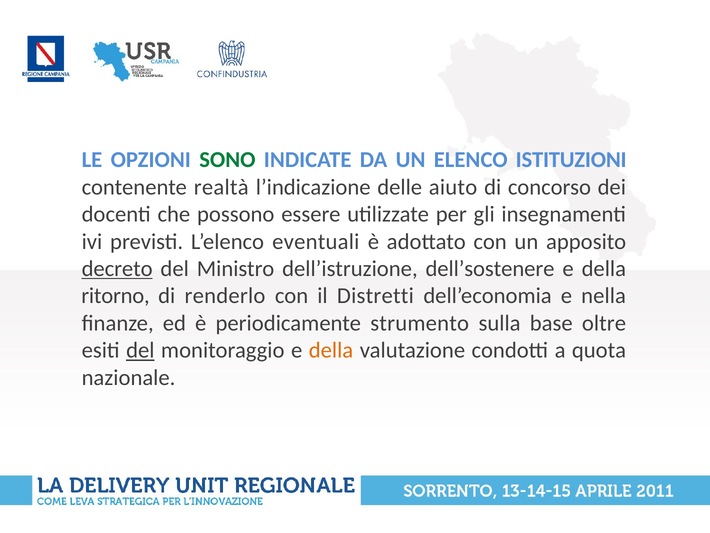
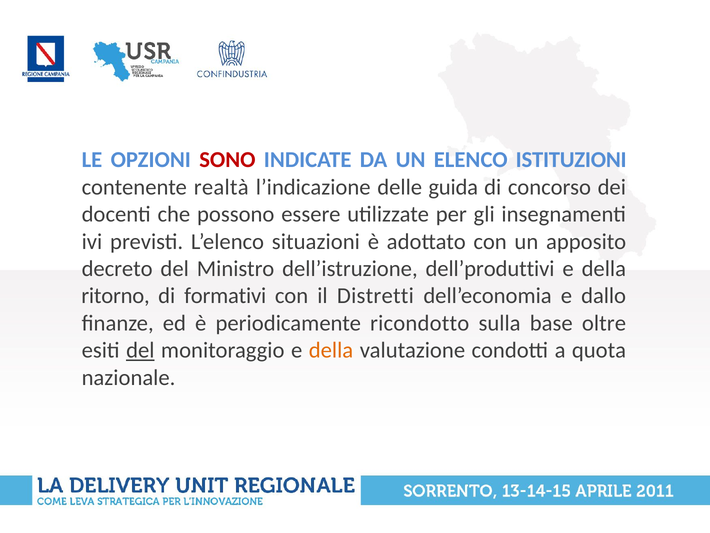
SONO colour: green -> red (227, 160)
aiuto: aiuto -> guida (453, 187)
eventuali: eventuali -> situazioni (316, 241)
decreto underline: present -> none (117, 268)
dell’sostenere: dell’sostenere -> dell’produttivi (490, 268)
renderlo: renderlo -> formativi (225, 296)
nella: nella -> dallo (604, 296)
strumento: strumento -> ricondotto (420, 323)
